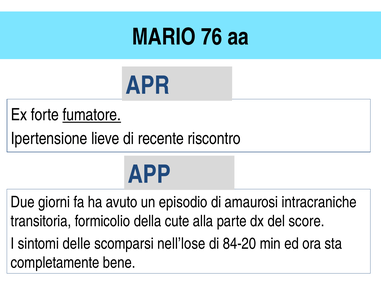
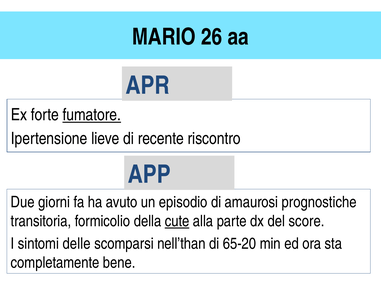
76: 76 -> 26 (212, 37)
intracraniche: intracraniche -> prognostiche (319, 202)
cute underline: none -> present (177, 221)
nell’lose: nell’lose -> nell’than (181, 243)
84-20: 84-20 -> 65-20 (240, 243)
